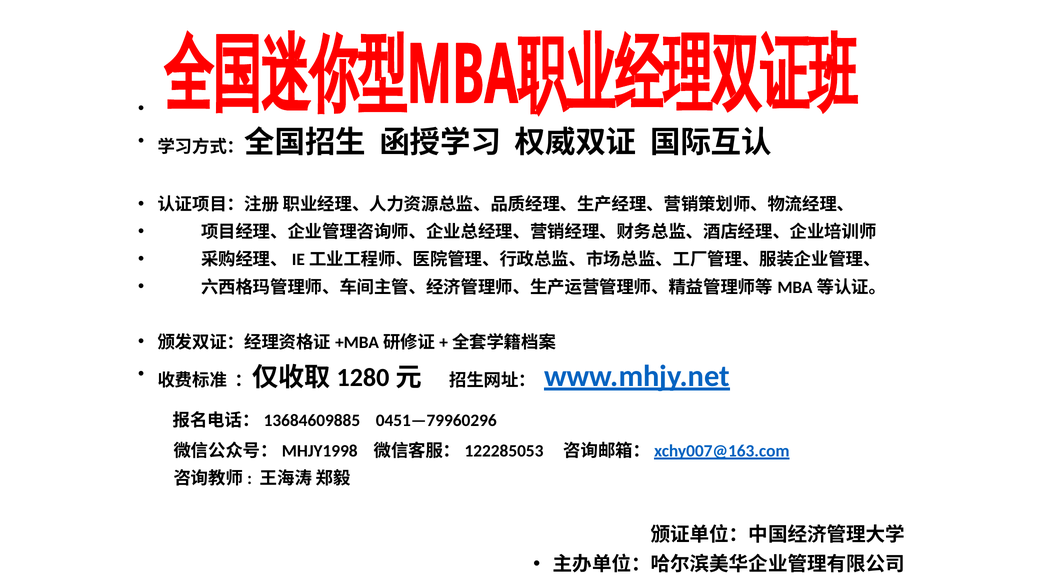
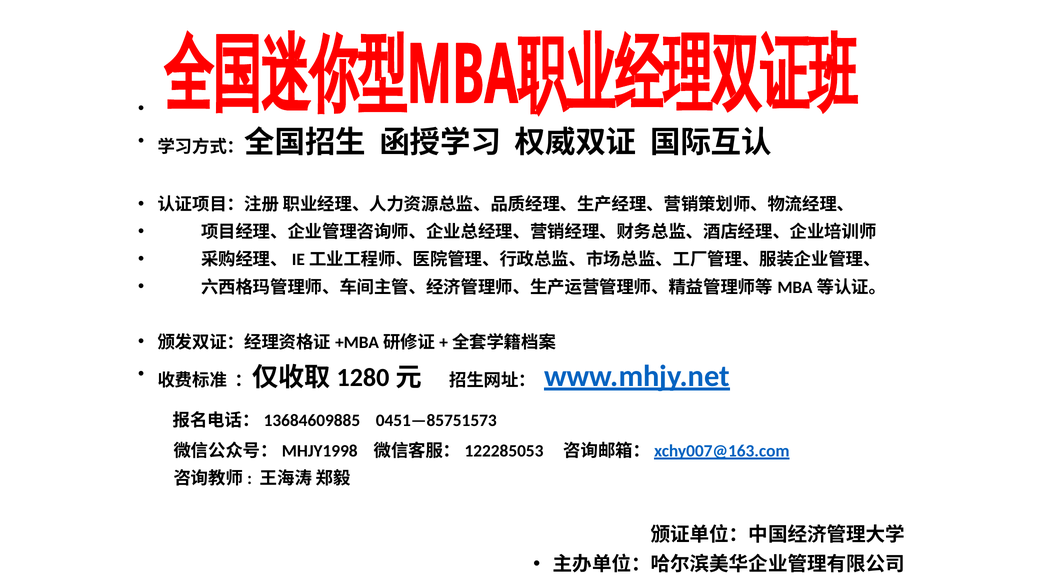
0451—79960296: 0451—79960296 -> 0451—85751573 (436, 420)
